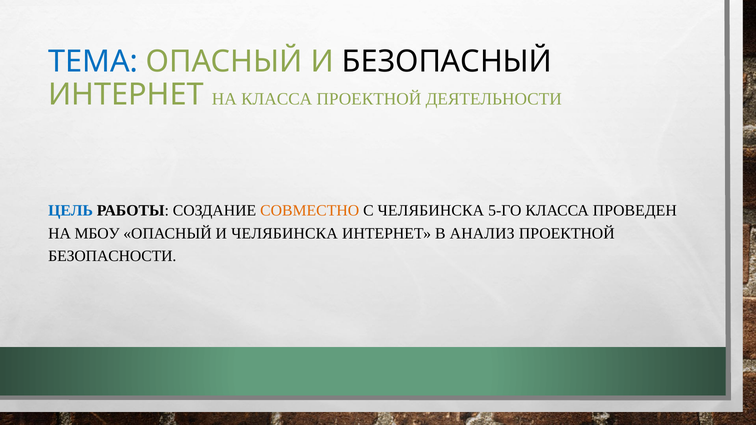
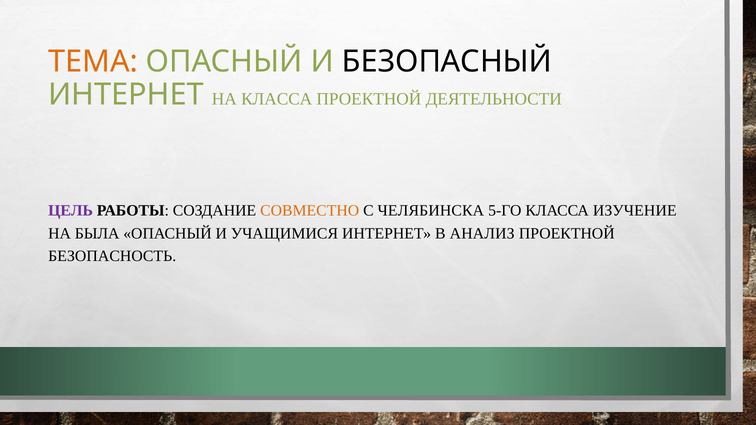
ТЕМА colour: blue -> orange (93, 62)
ЦЕЛЬ colour: blue -> purple (71, 211)
ПРОВЕДЕН: ПРОВЕДЕН -> ИЗУЧЕНИЕ (635, 211)
МБОУ: МБОУ -> БЫЛА (97, 234)
И ЧЕЛЯБИНСКА: ЧЕЛЯБИНСКА -> УЧАЩИМИСЯ (284, 234)
БЕЗОПАСНОСТИ: БЕЗОПАСНОСТИ -> БЕЗОПАСНОСТЬ (112, 256)
